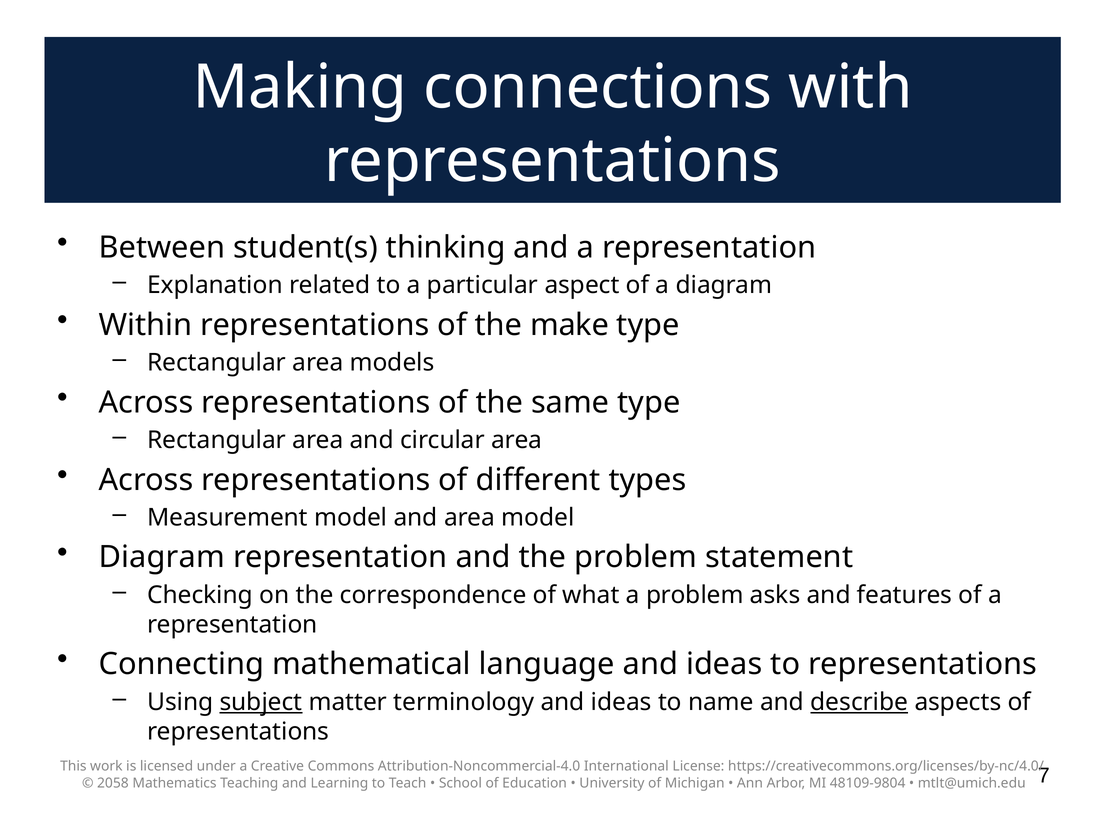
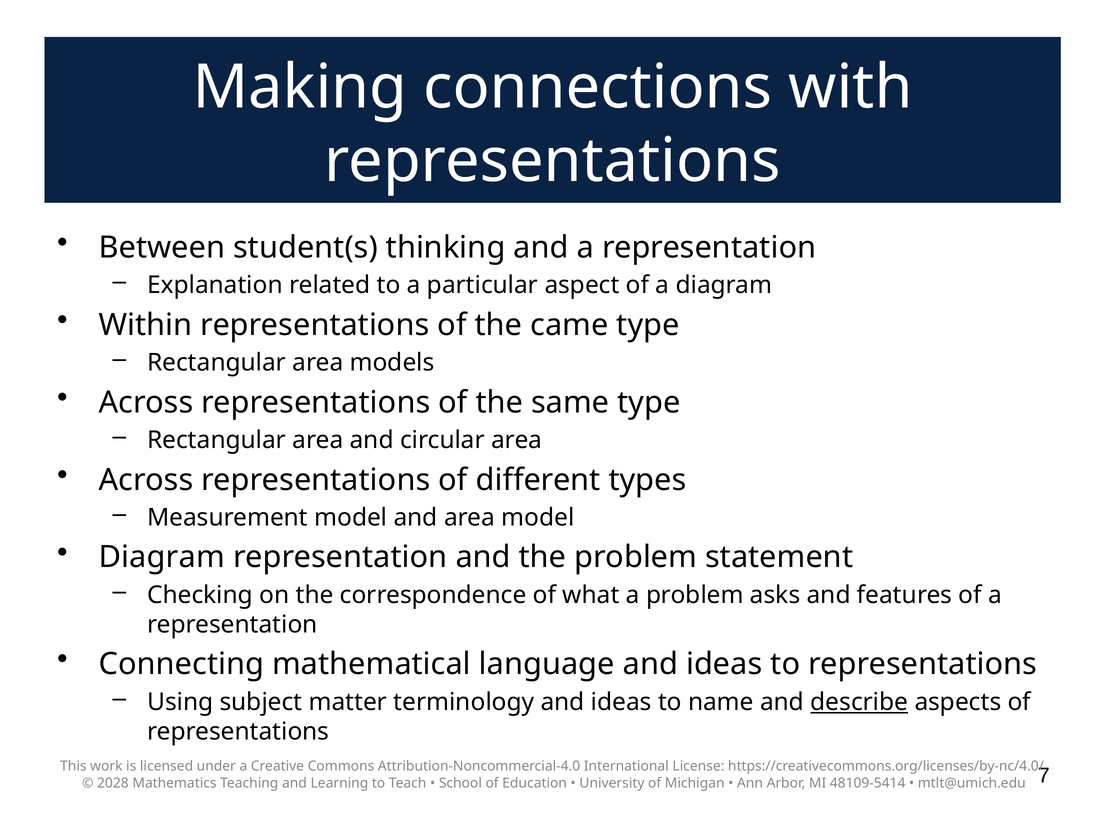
make: make -> came (569, 325)
subject underline: present -> none (261, 702)
2058: 2058 -> 2028 (113, 783)
48109-9804: 48109-9804 -> 48109-5414 (868, 783)
